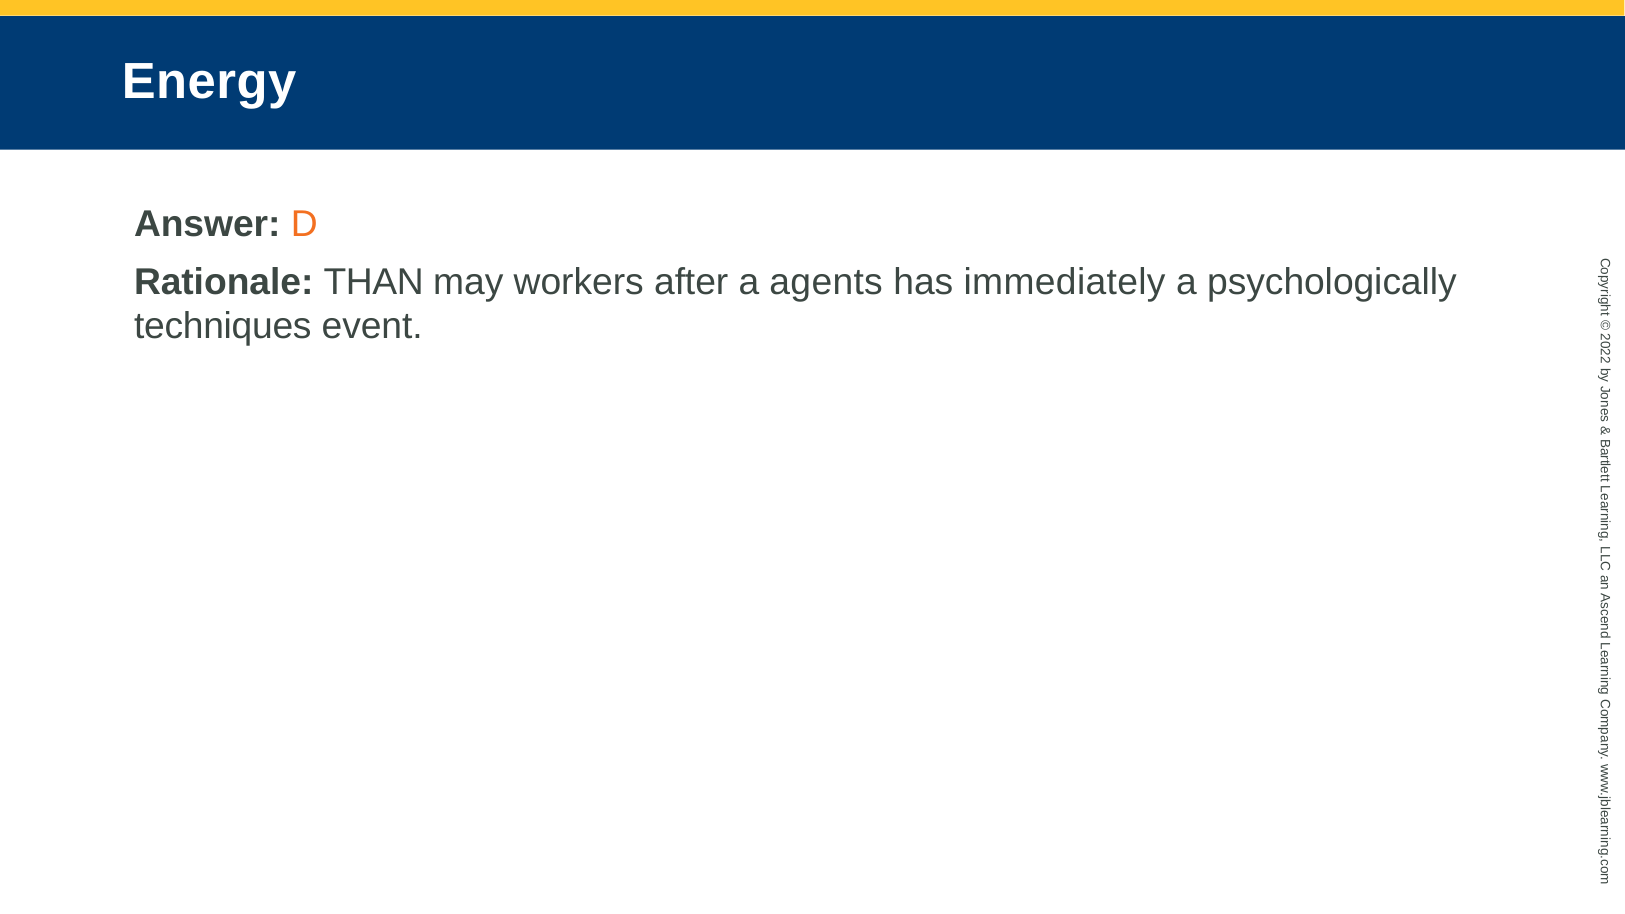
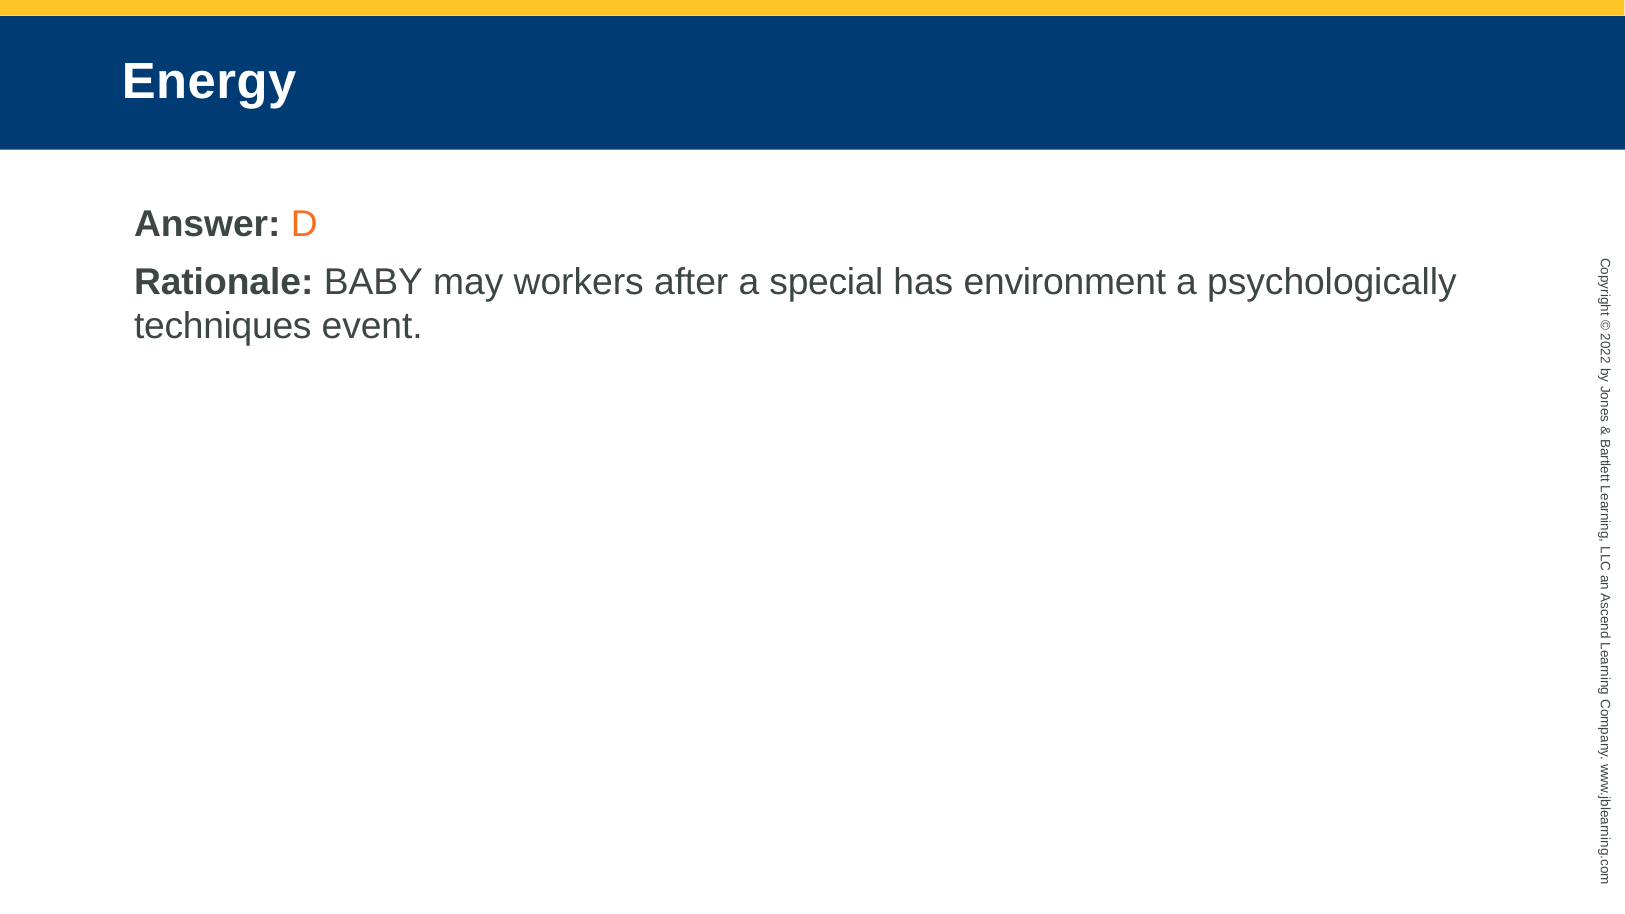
THAN: THAN -> BABY (373, 282)
agents: agents -> special (826, 282)
immediately: immediately -> environment (1065, 282)
